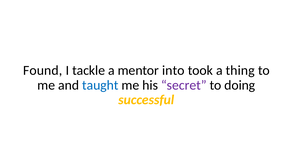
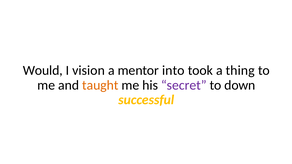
Found: Found -> Would (43, 70)
tackle: tackle -> vision (89, 70)
taught colour: blue -> orange (100, 85)
doing: doing -> down (240, 85)
